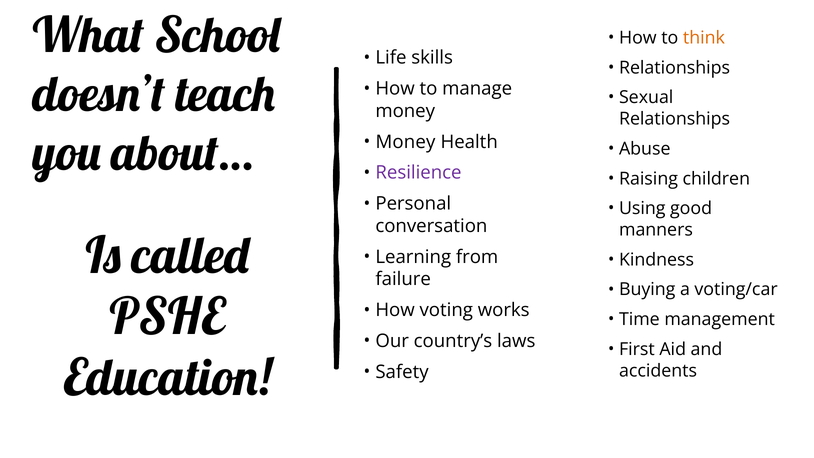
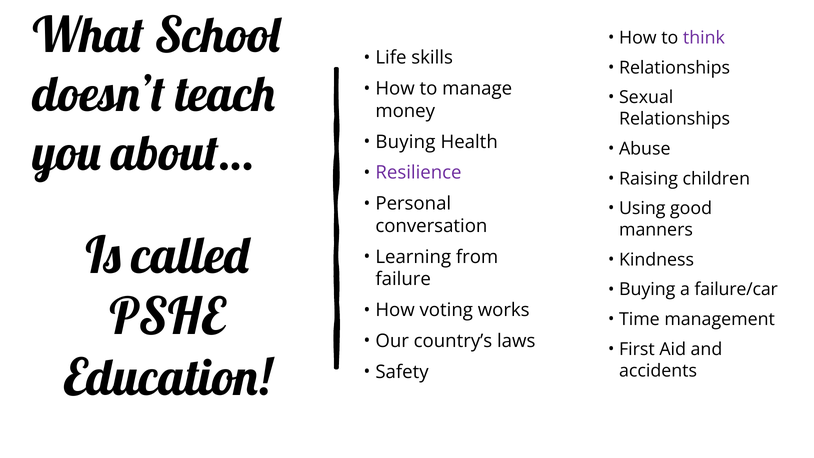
think colour: orange -> purple (704, 38)
Money: Money -> Buying (405, 142)
voting/car: voting/car -> failure/car (736, 290)
